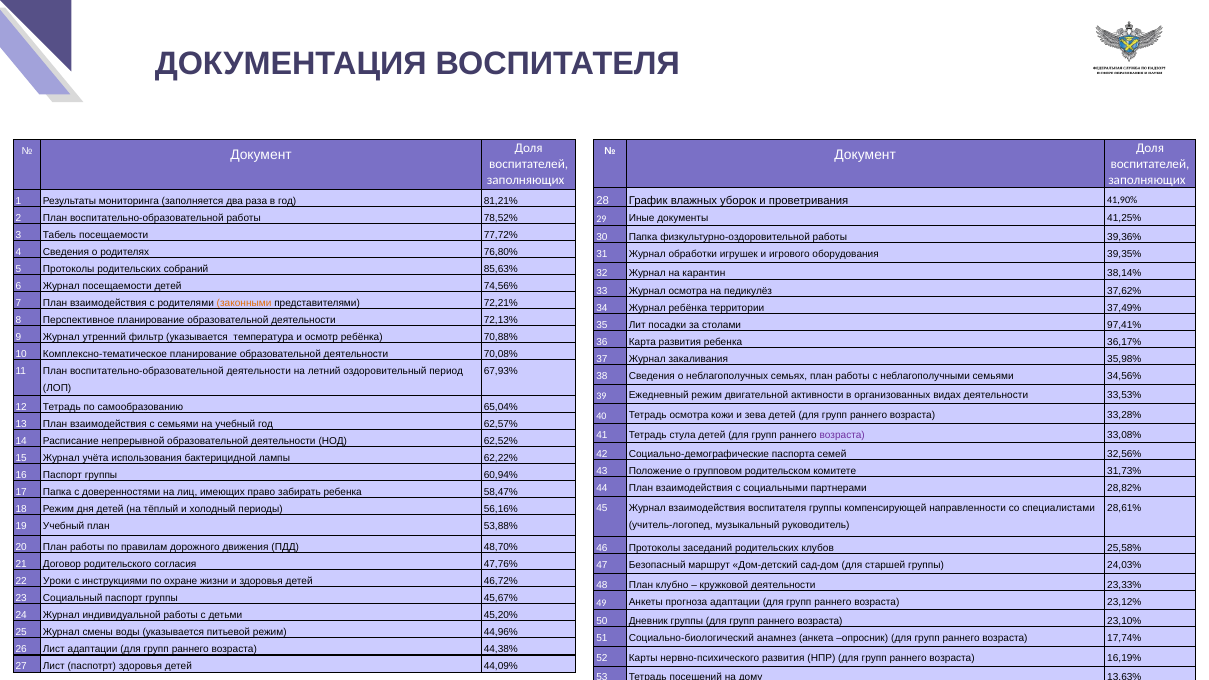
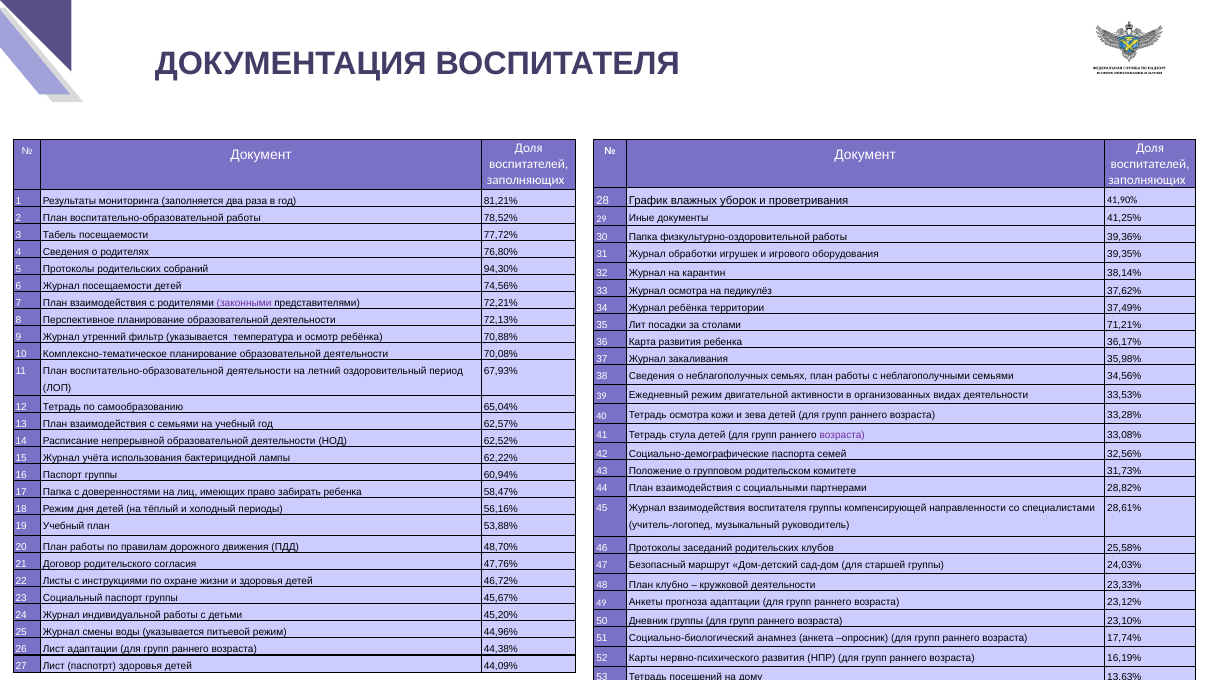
85,63%: 85,63% -> 94,30% (501, 269)
законными colour: orange -> purple (244, 303)
97,41%: 97,41% -> 71,21% (1124, 325)
Уроки: Уроки -> Листы (57, 581)
